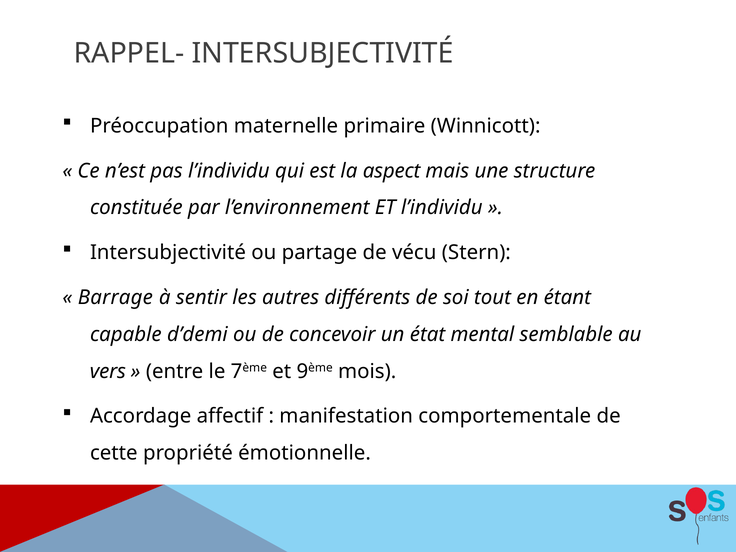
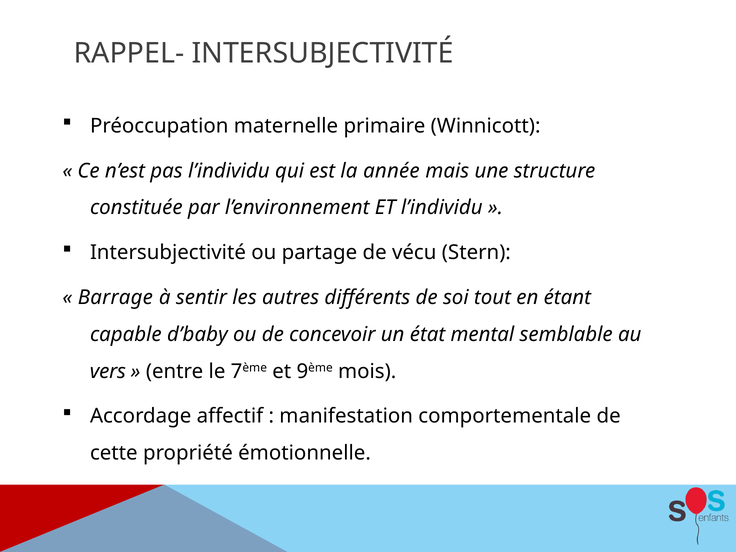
aspect: aspect -> année (391, 171)
d’demi: d’demi -> d’baby (197, 334)
